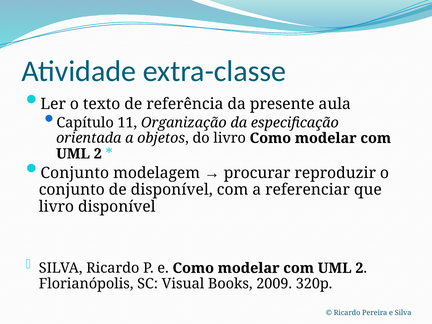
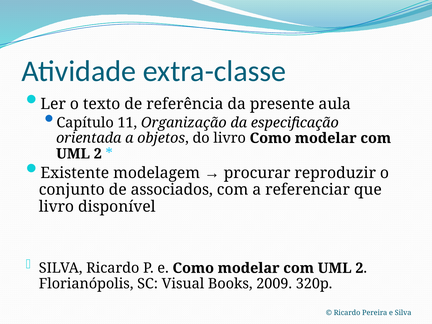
Conjunto: Conjunto -> Existente (75, 173)
de disponível: disponível -> associados (172, 190)
